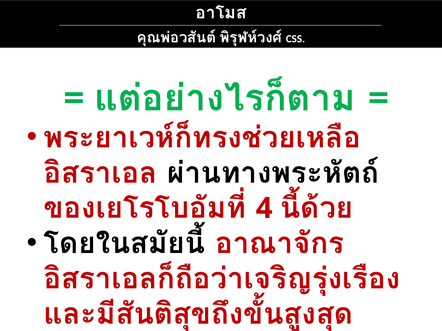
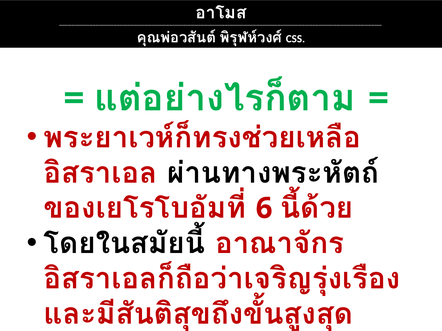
4: 4 -> 6 (264, 209)
